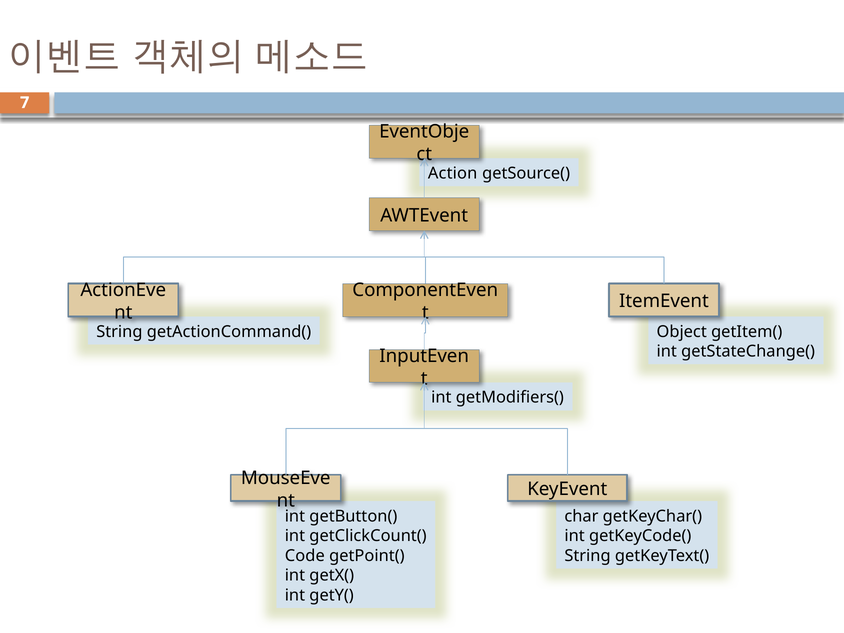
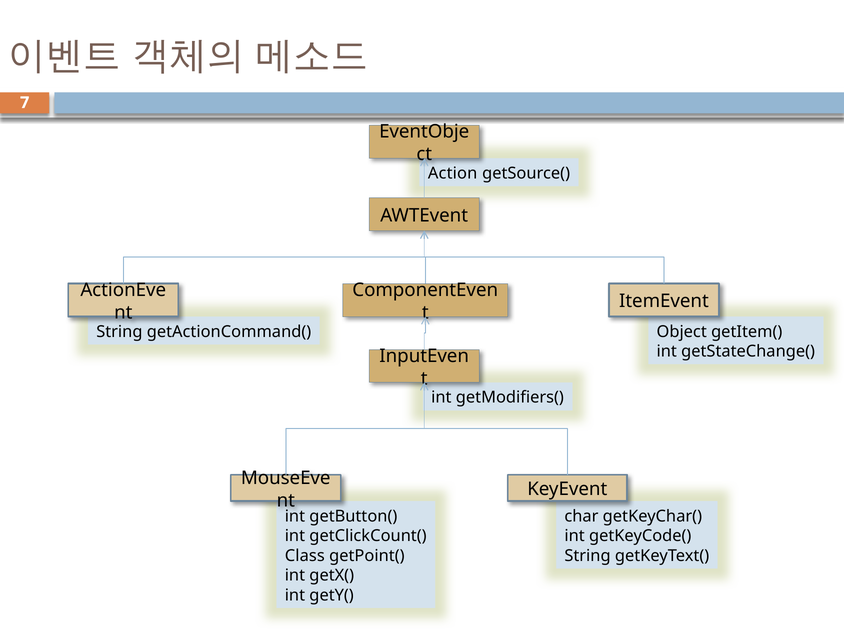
Code: Code -> Class (305, 556)
